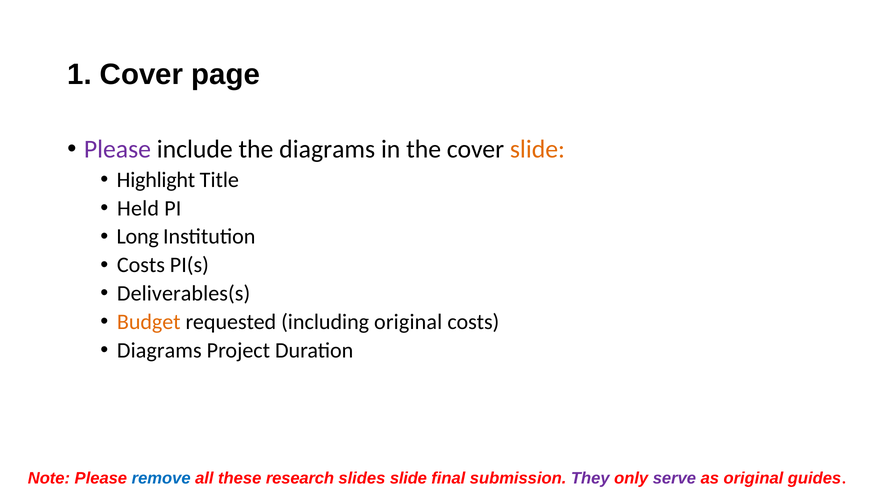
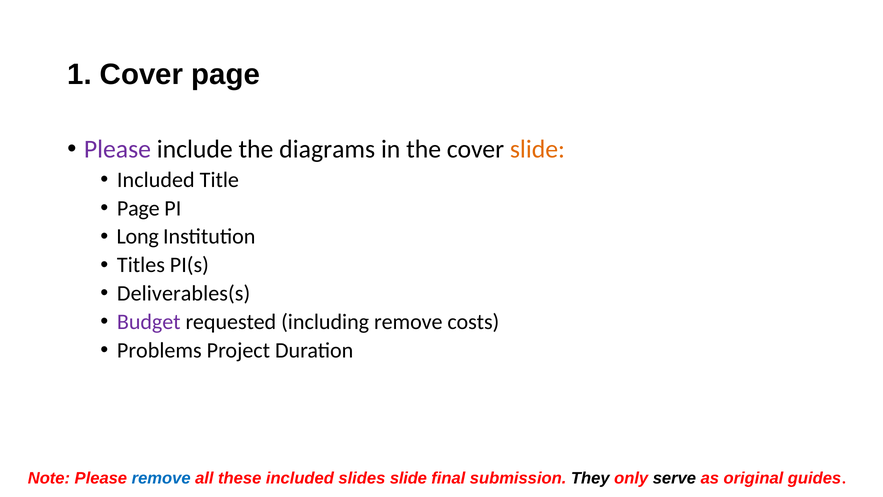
Highlight: Highlight -> Included (156, 180)
Held: Held -> Page (138, 208)
Costs: Costs -> Titles (141, 265)
Budget colour: orange -> purple (149, 322)
including original: original -> remove (408, 322)
Diagrams: Diagrams -> Problems (159, 350)
these research: research -> included (300, 478)
They colour: purple -> black (590, 478)
serve colour: purple -> black (674, 478)
